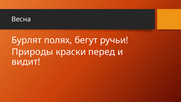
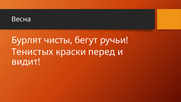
полях: полях -> чисты (58, 40)
Природы: Природы -> Тенистых (32, 52)
